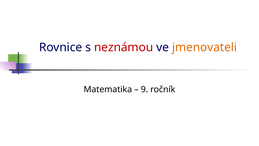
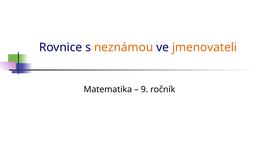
neznámou colour: red -> orange (124, 47)
